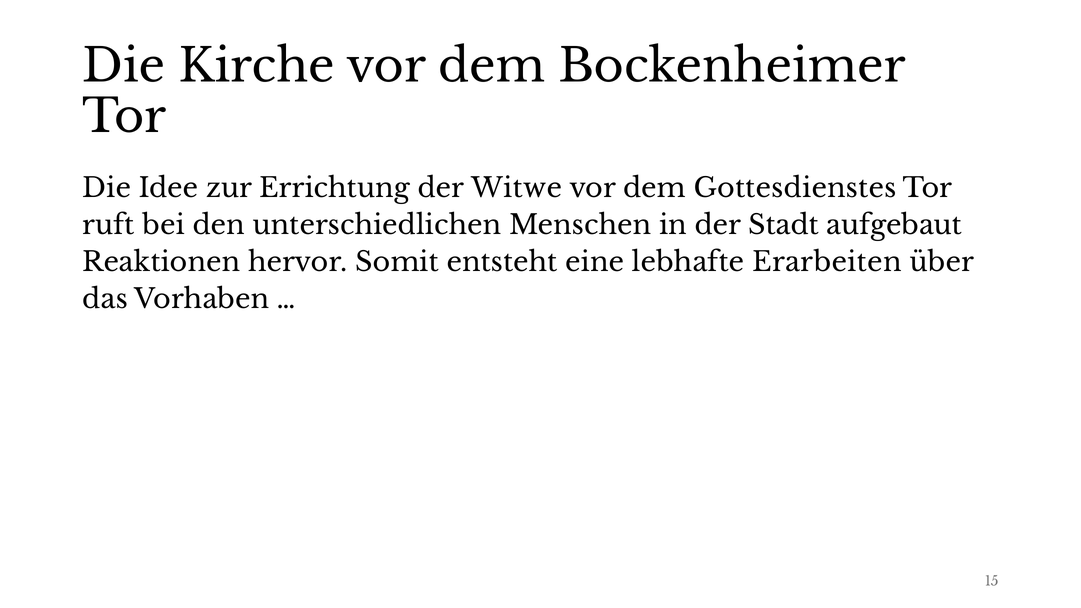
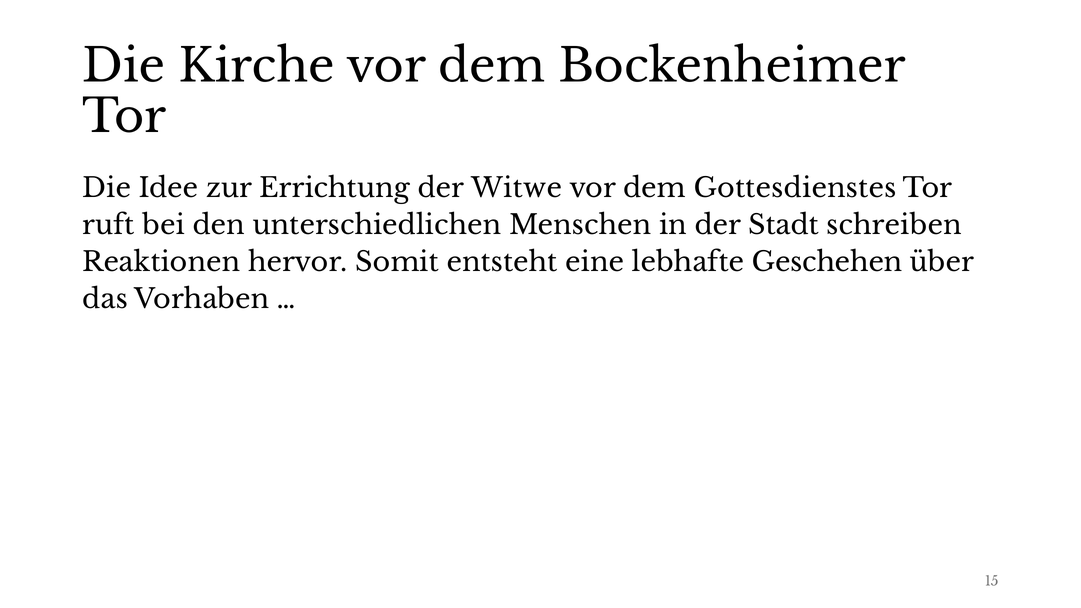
aufgebaut: aufgebaut -> schreiben (894, 226)
Erarbeiten: Erarbeiten -> Geschehen (827, 262)
